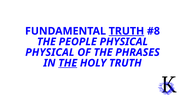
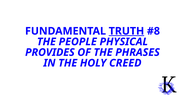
PHYSICAL: PHYSICAL -> PROVIDES (50, 52)
THE underline: present -> none (68, 63)
HOLY TRUTH: TRUTH -> CREED (125, 63)
